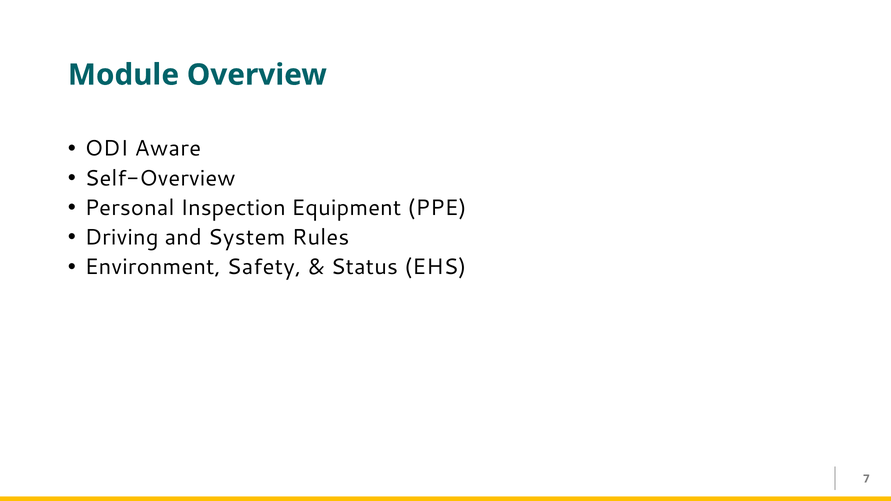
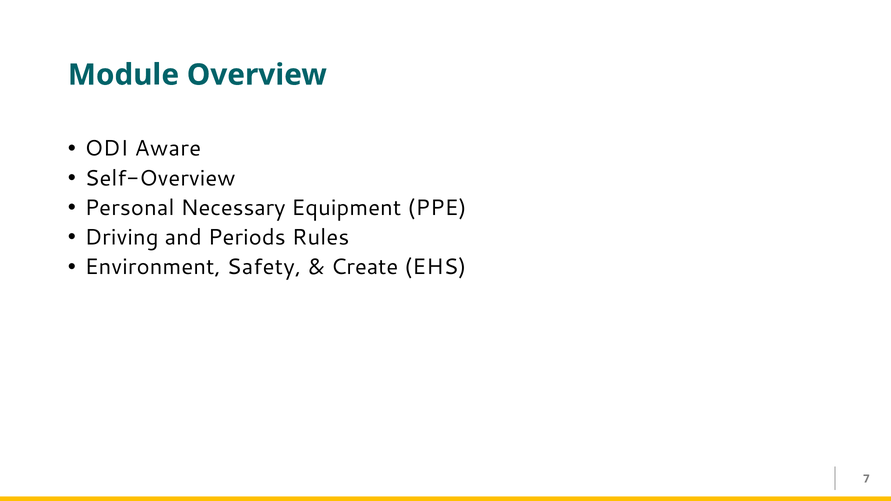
Inspection: Inspection -> Necessary (233, 208)
System: System -> Periods (247, 238)
Status: Status -> Create (365, 267)
